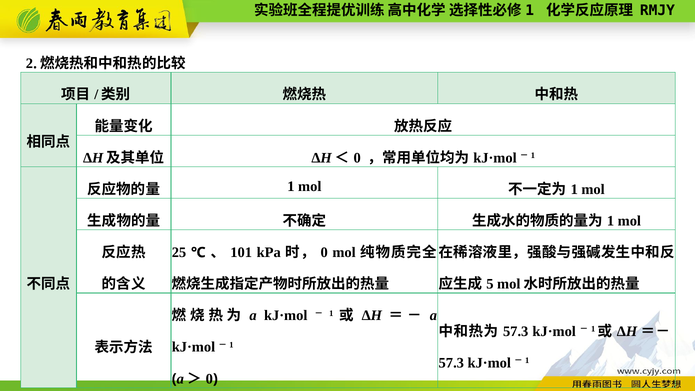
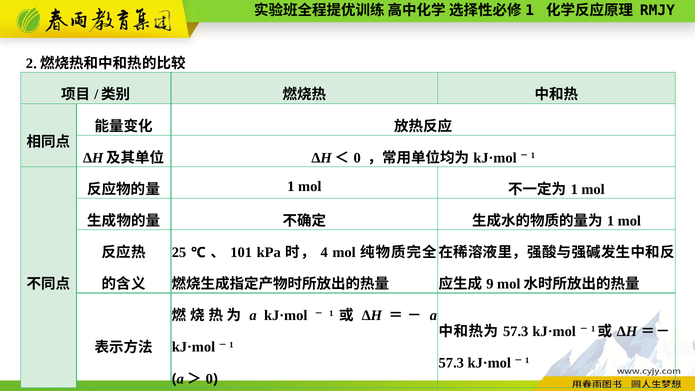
0: 0 -> 4 (324, 252)
5: 5 -> 9 (490, 284)
